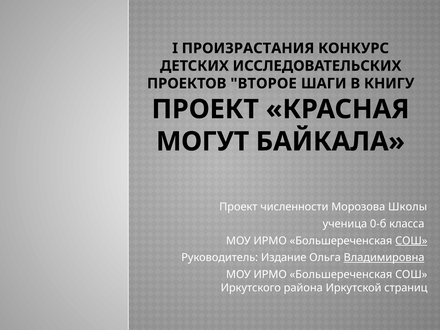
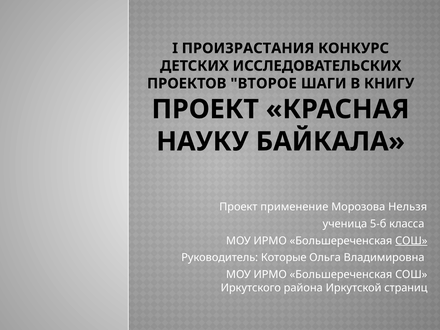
МОГУТ: МОГУТ -> НАУКУ (203, 142)
численности: численности -> применение (294, 207)
Школы: Школы -> Нельзя (408, 207)
0-б: 0-б -> 5-б (378, 224)
Издание: Издание -> Которые (284, 258)
Владимировна underline: present -> none (384, 258)
